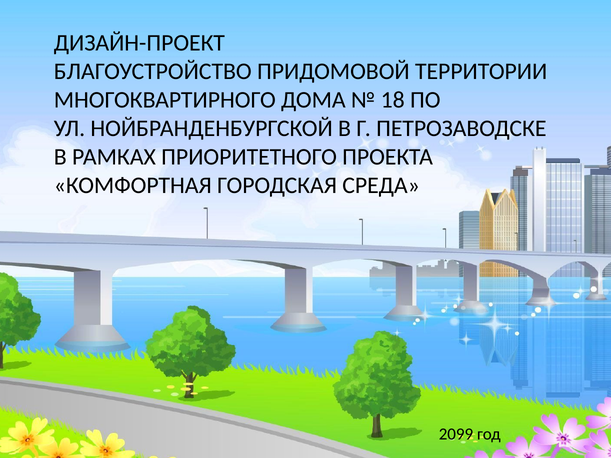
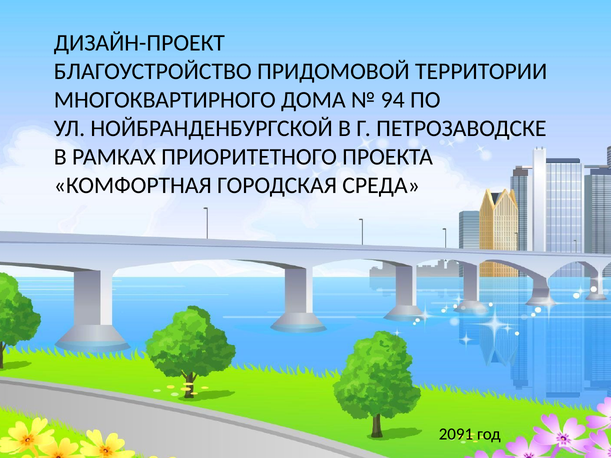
18: 18 -> 94 (393, 100)
2099: 2099 -> 2091 (456, 435)
